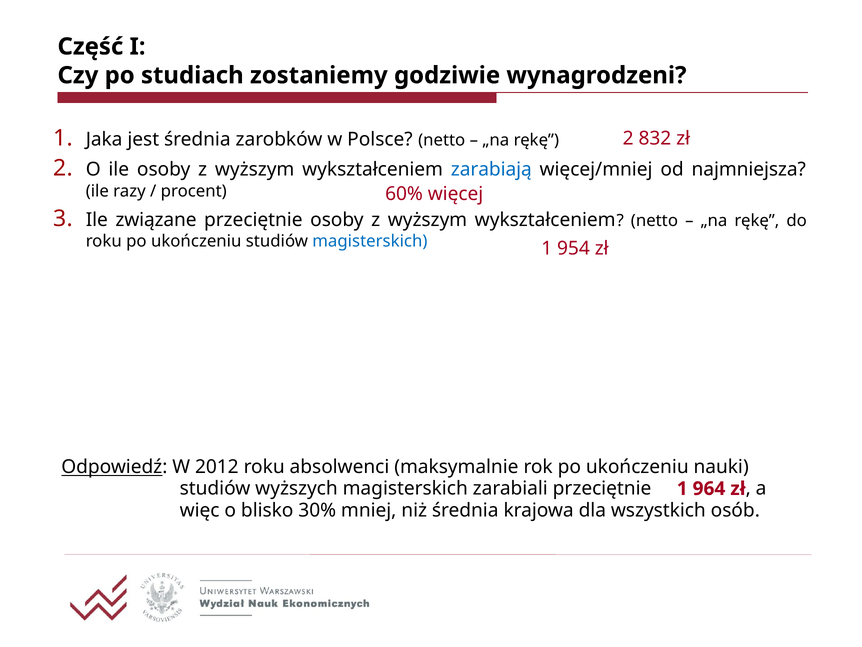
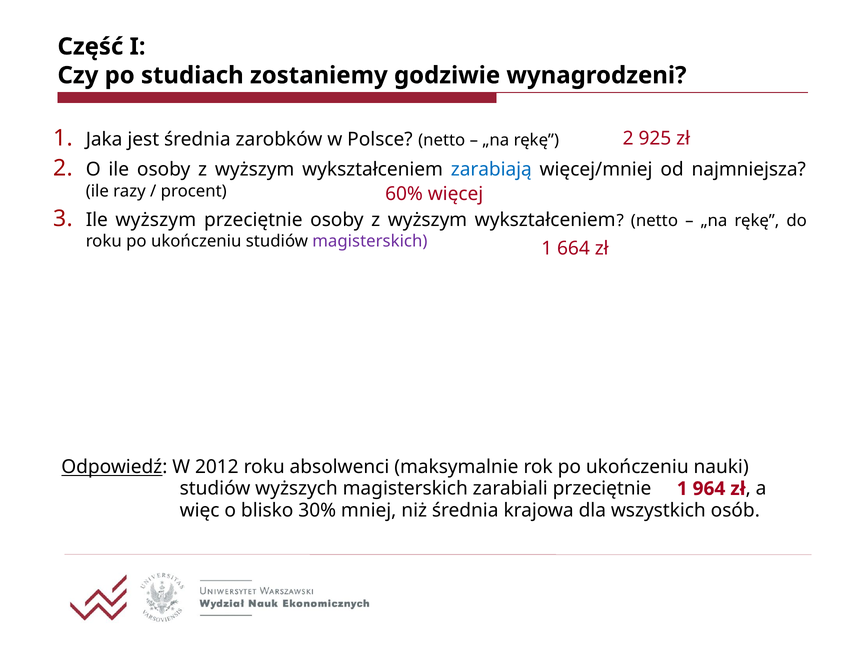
832: 832 -> 925 (655, 138)
Ile związane: związane -> wyższym (156, 220)
magisterskich colour: blue -> purple (370, 241)
954: 954 -> 664 (573, 248)
